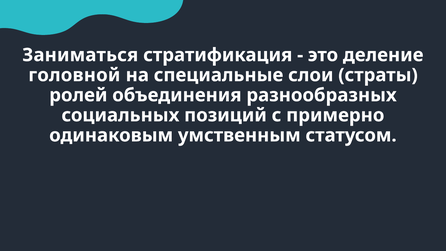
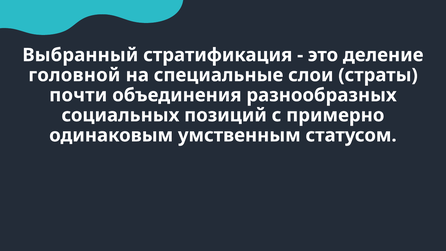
Заниматься: Заниматься -> Выбранный (80, 55)
ролей: ролей -> почти (78, 95)
